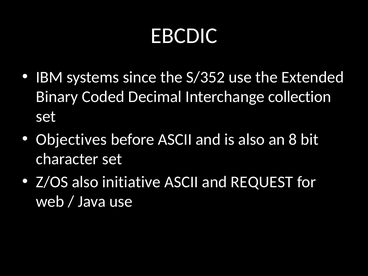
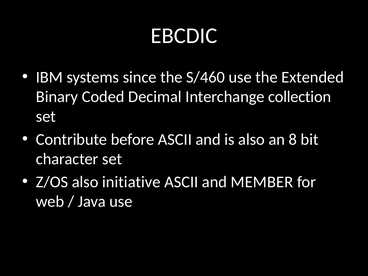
S/352: S/352 -> S/460 (206, 77)
Objectives: Objectives -> Contribute (71, 139)
REQUEST: REQUEST -> MEMBER (262, 182)
